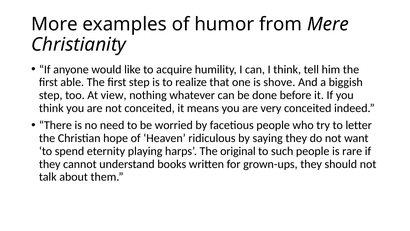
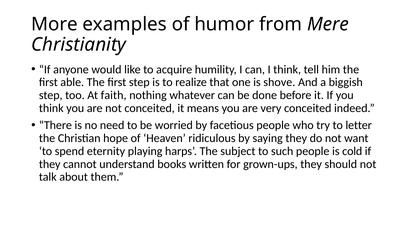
view: view -> faith (114, 95)
original: original -> subject (238, 151)
rare: rare -> cold (352, 151)
